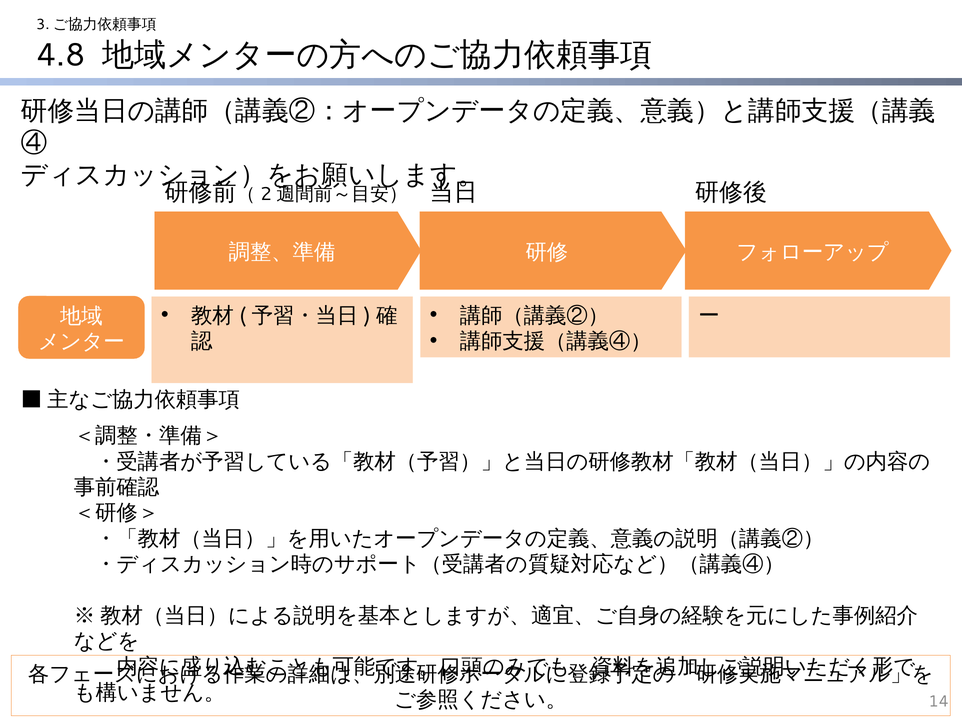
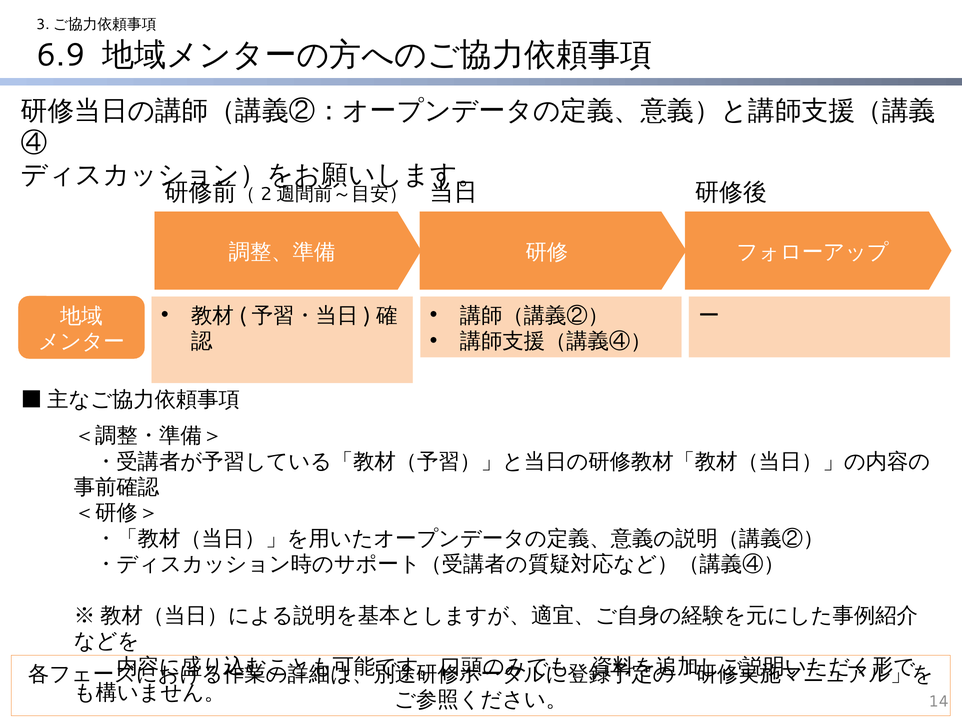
4.8: 4.8 -> 6.9 (61, 55)
